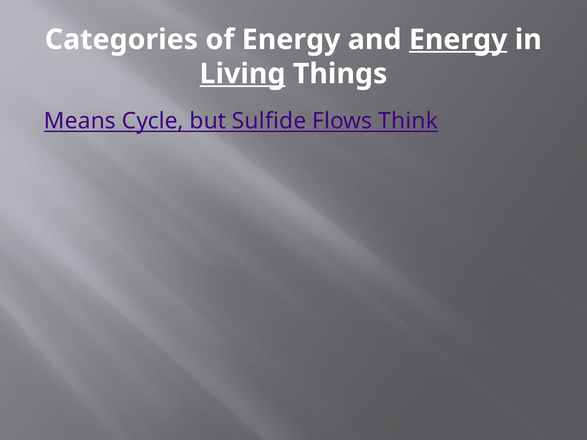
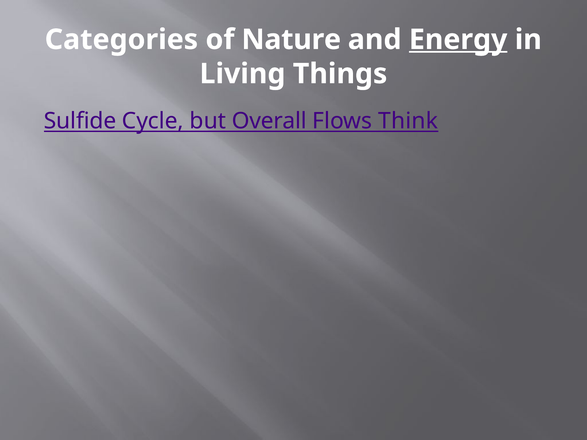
of Energy: Energy -> Nature (291, 40)
Living underline: present -> none (242, 74)
Means: Means -> Sulfide (80, 121)
Sulfide: Sulfide -> Overall (269, 121)
